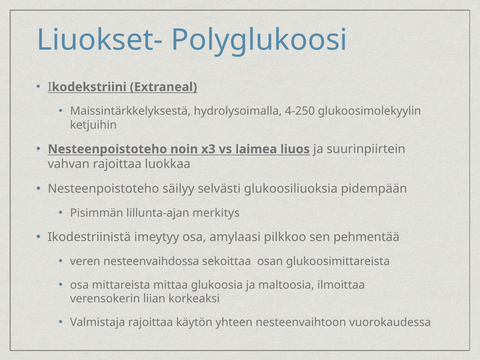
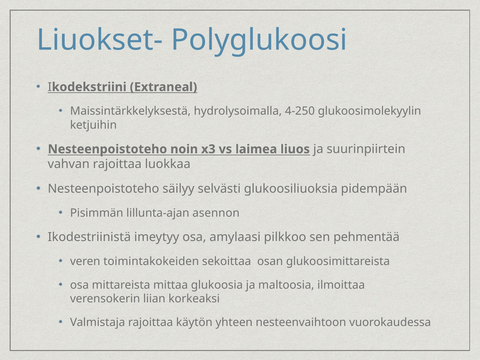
merkitys: merkitys -> asennon (216, 213)
nesteenvaihdossa: nesteenvaihdossa -> toimintakokeiden (151, 261)
